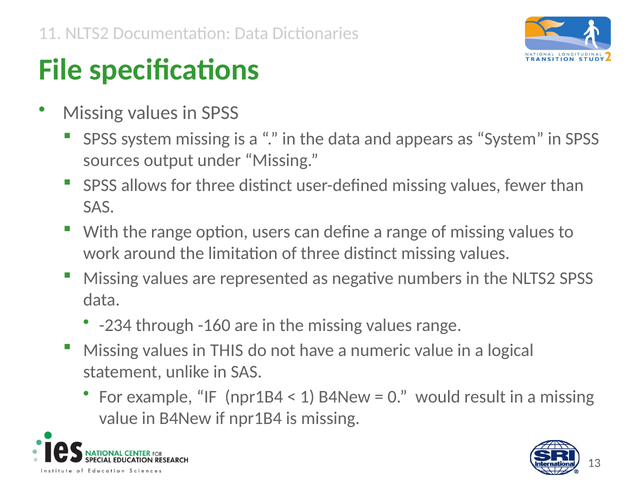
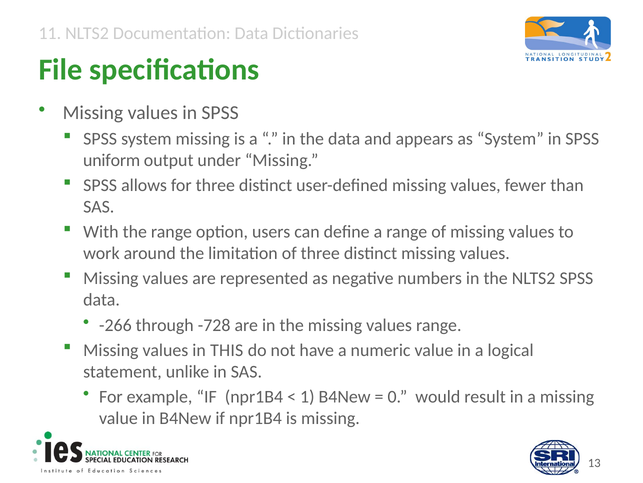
sources: sources -> uniform (112, 160)
-234: -234 -> -266 (115, 325)
-160: -160 -> -728 (214, 325)
